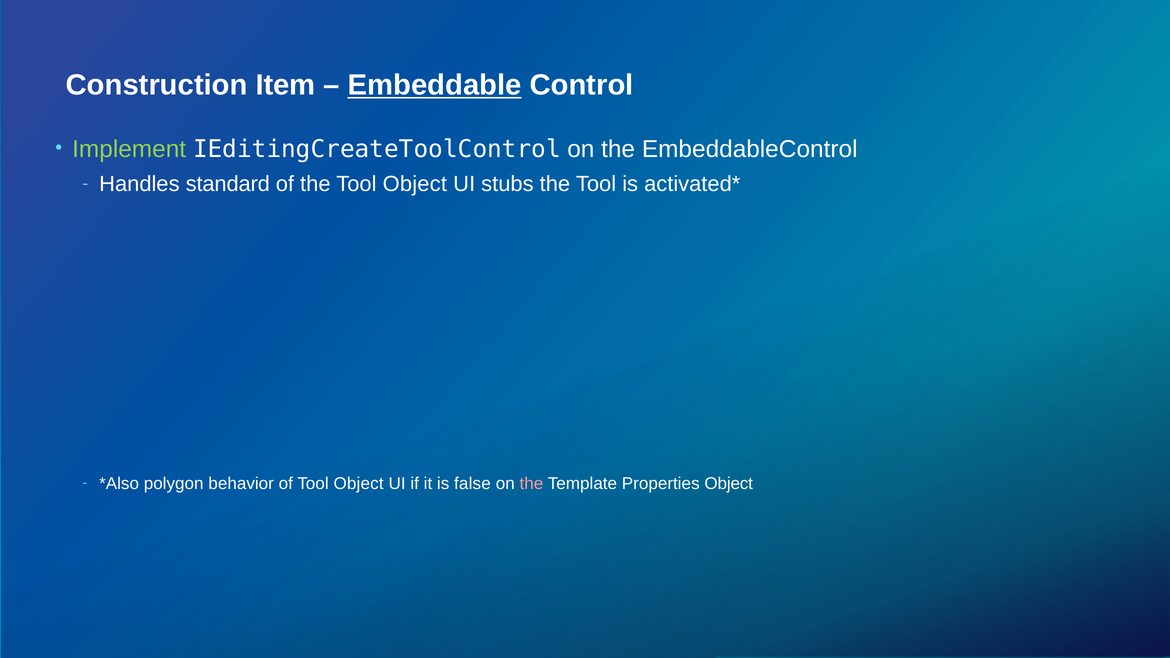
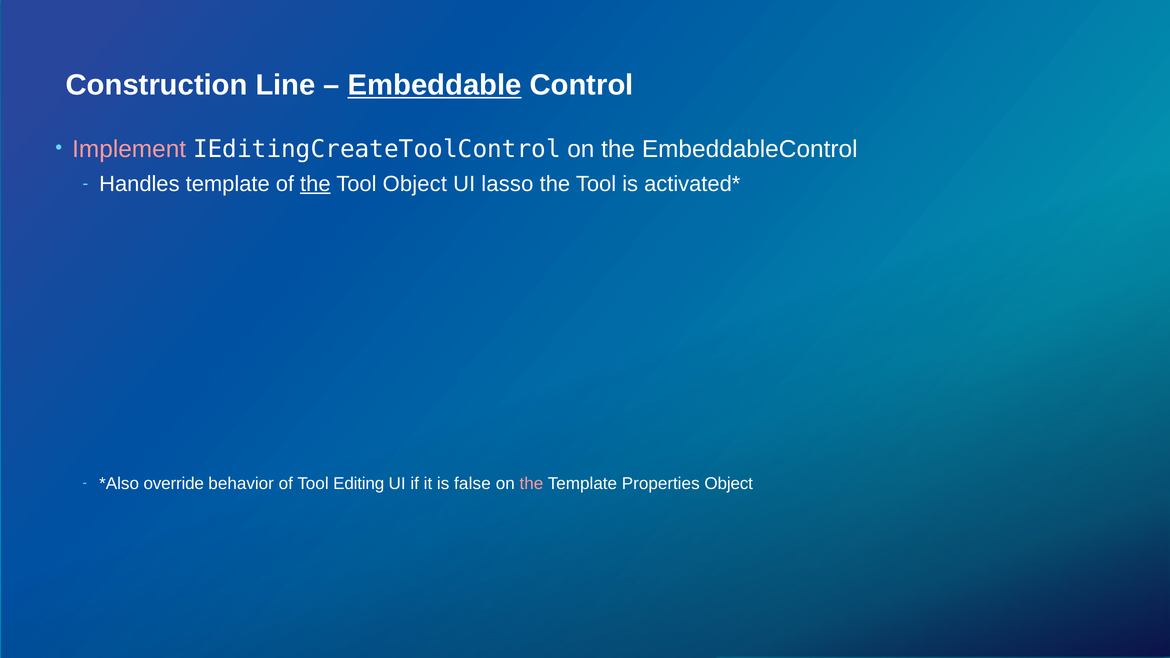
Item: Item -> Line (286, 85)
Implement colour: light green -> pink (129, 149)
Handles standard: standard -> template (228, 184)
the underline: none -> present (315, 184)
stubs: stubs -> lasso (507, 184)
polygon: polygon -> override (174, 484)
of Tool Object: Object -> Editing (359, 484)
